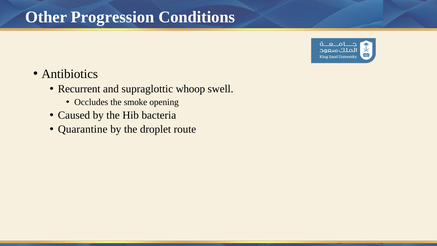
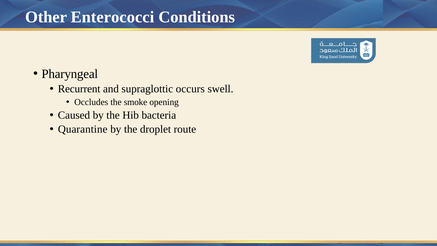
Progression: Progression -> Enterococci (112, 17)
Antibiotics: Antibiotics -> Pharyngeal (70, 74)
whoop: whoop -> occurs (190, 89)
